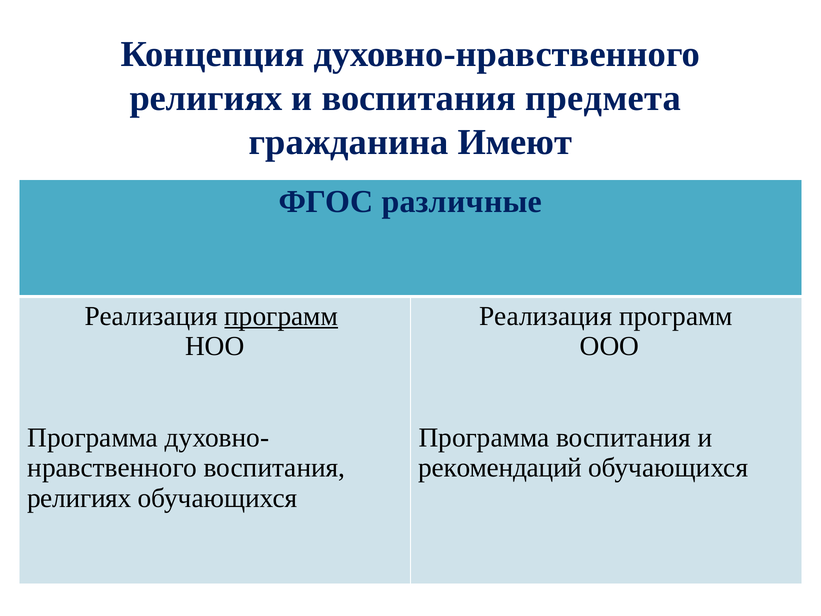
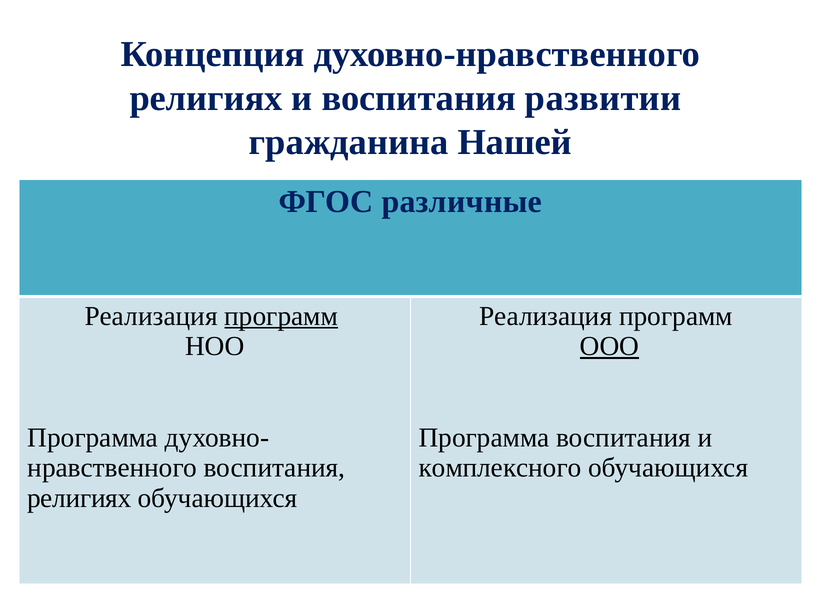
предмета: предмета -> развитии (603, 98)
Имеют: Имеют -> Нашей (515, 142)
ООО underline: none -> present (610, 346)
рекомендаций: рекомендаций -> комплексного (500, 468)
